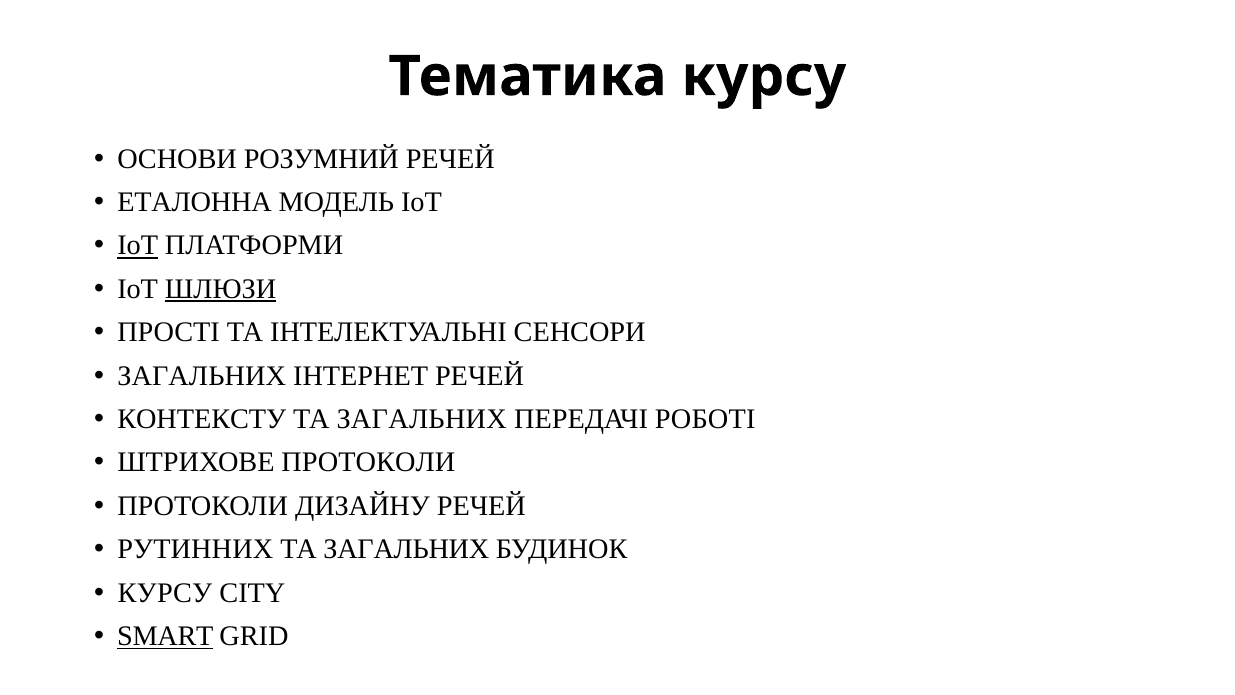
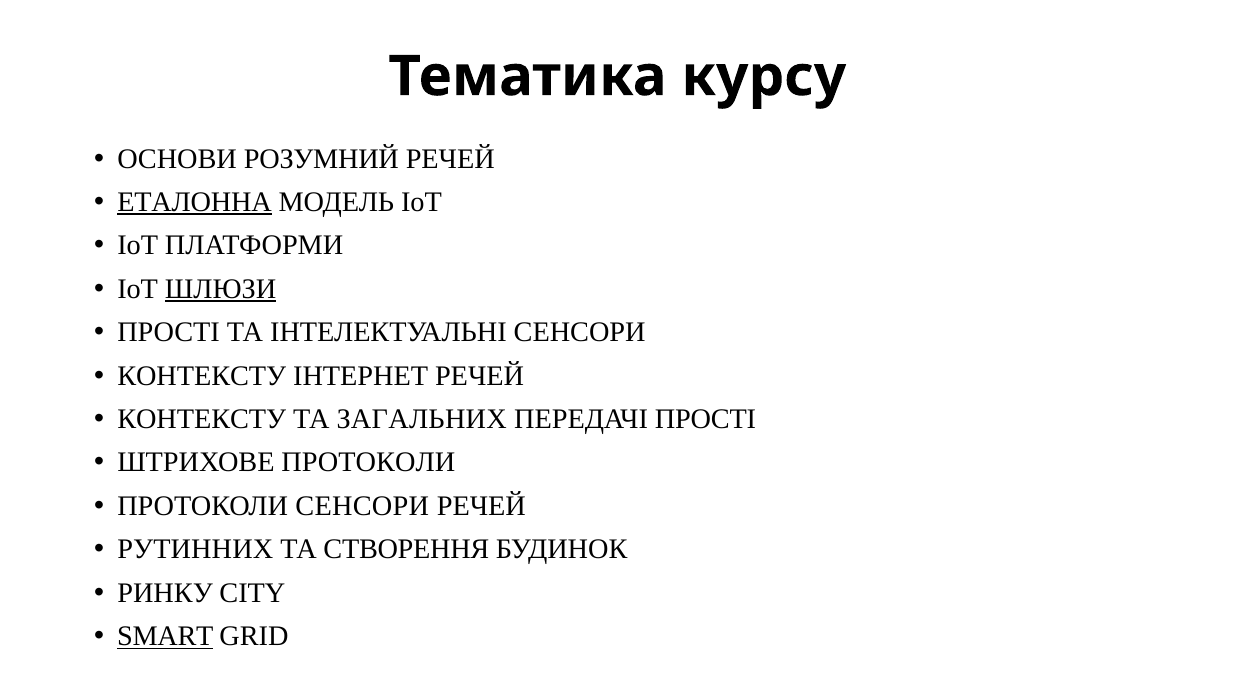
ЕТАЛОННА underline: none -> present (195, 202)
ІоТ underline: present -> none (138, 245)
ЗАГАЛЬНИХ: ЗАГАЛЬНИХ -> КОНТЕКСТУ (202, 376)
ПЕРЕДАЧІ РОБОТІ: РОБОТІ -> ПРОСТІ (705, 419)
ПРОТОКОЛИ ДИЗАЙНУ: ДИЗАЙНУ -> СЕНСОРИ (362, 506)
ЗАГАЛЬНИХ: ЗАГАЛЬНИХ -> СТВОРЕННЯ (406, 549)
КУРСУ: КУРСУ -> РИНКУ (165, 593)
